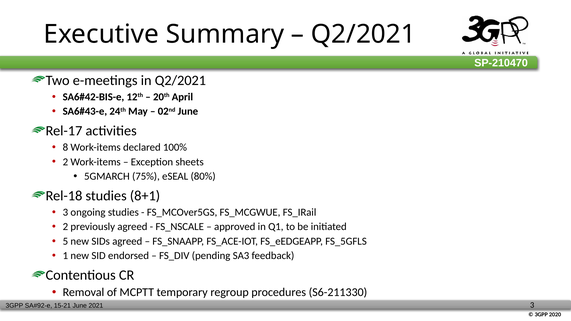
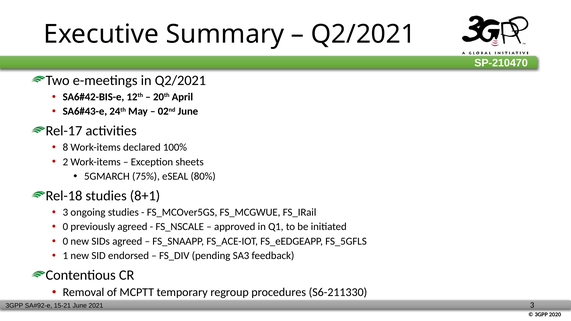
2: 2 -> 0 (65, 227)
5: 5 -> 0 (65, 241)
